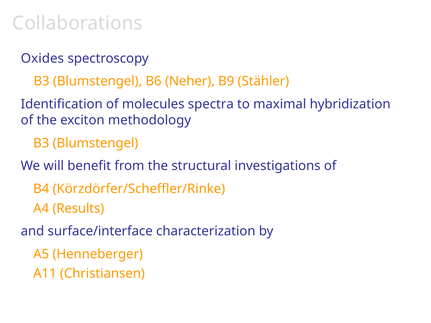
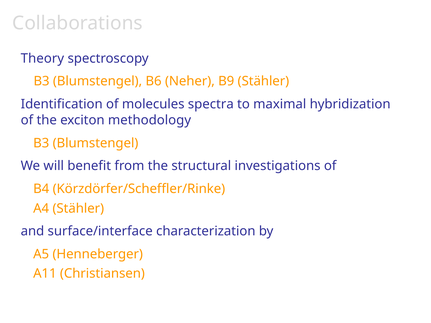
Oxides: Oxides -> Theory (42, 58)
A4 Results: Results -> Stähler (78, 208)
